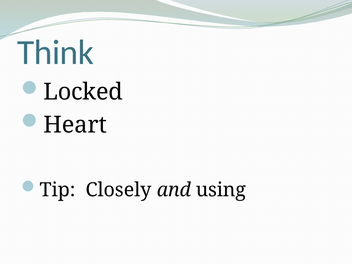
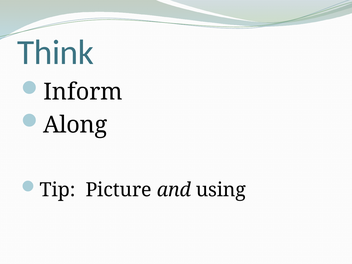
Locked: Locked -> Inform (83, 92)
Heart: Heart -> Along (75, 125)
Closely: Closely -> Picture (119, 190)
